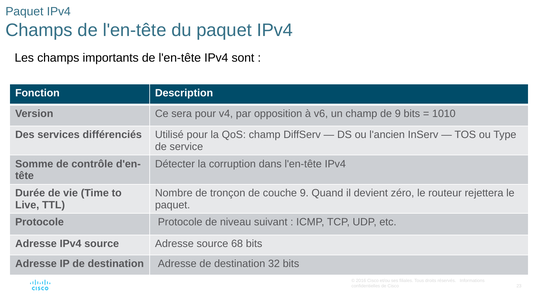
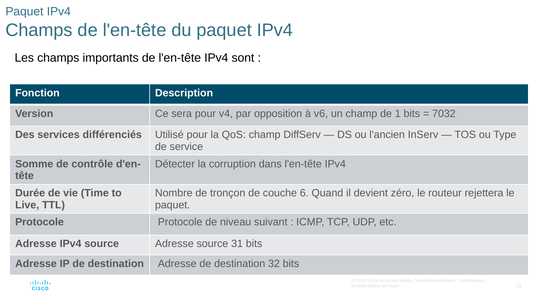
de 9: 9 -> 1 (398, 114)
1010: 1010 -> 7032 (444, 114)
couche 9: 9 -> 6 (304, 193)
68: 68 -> 31 (237, 244)
